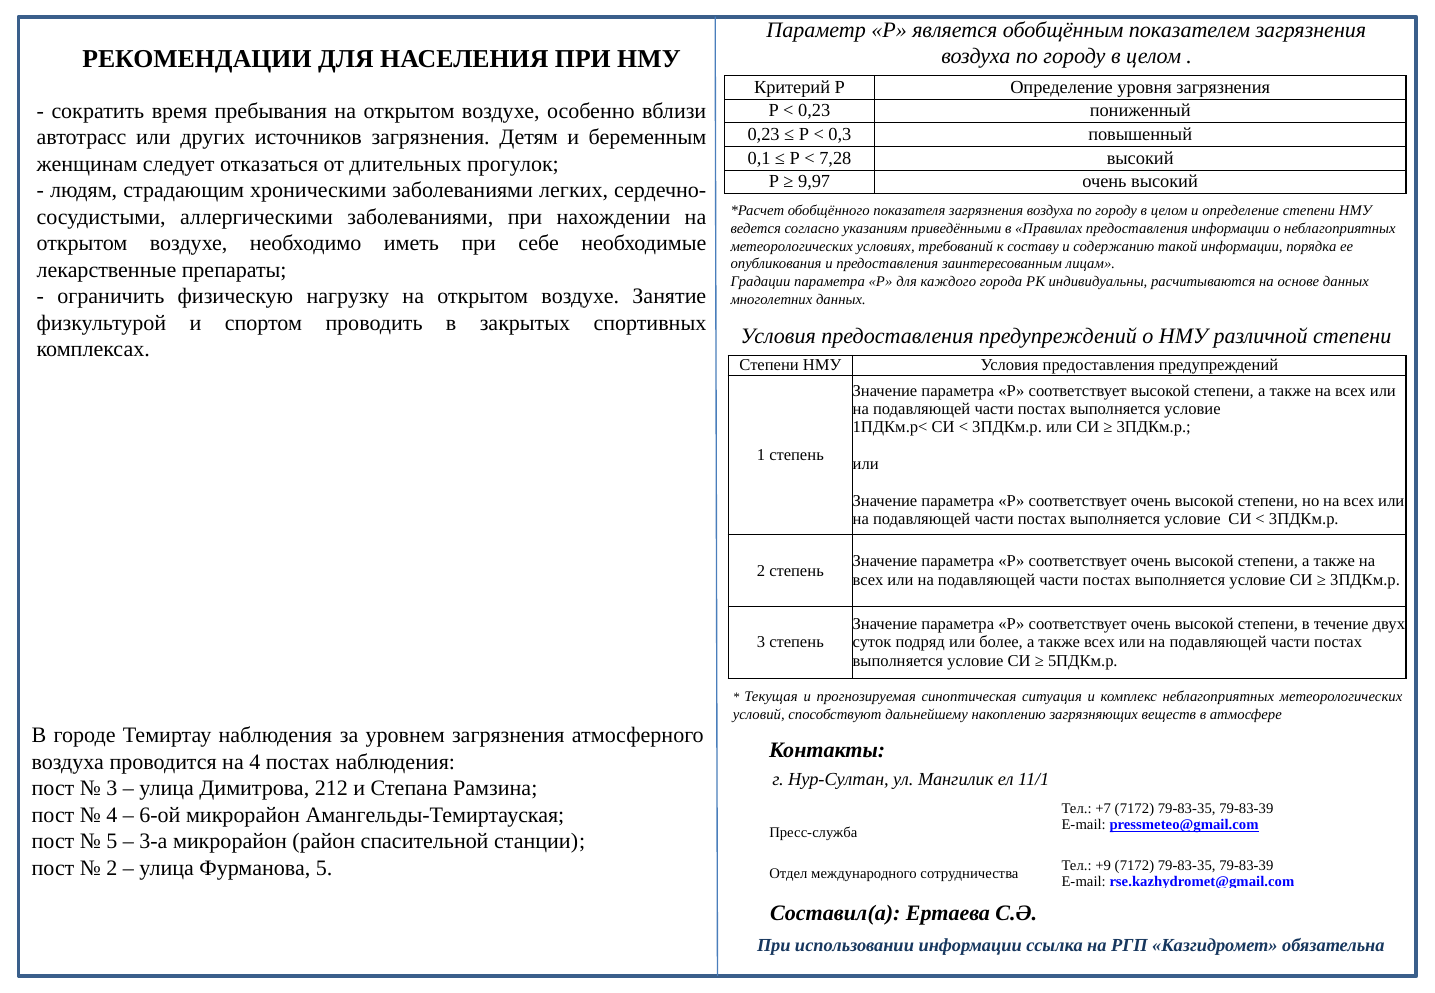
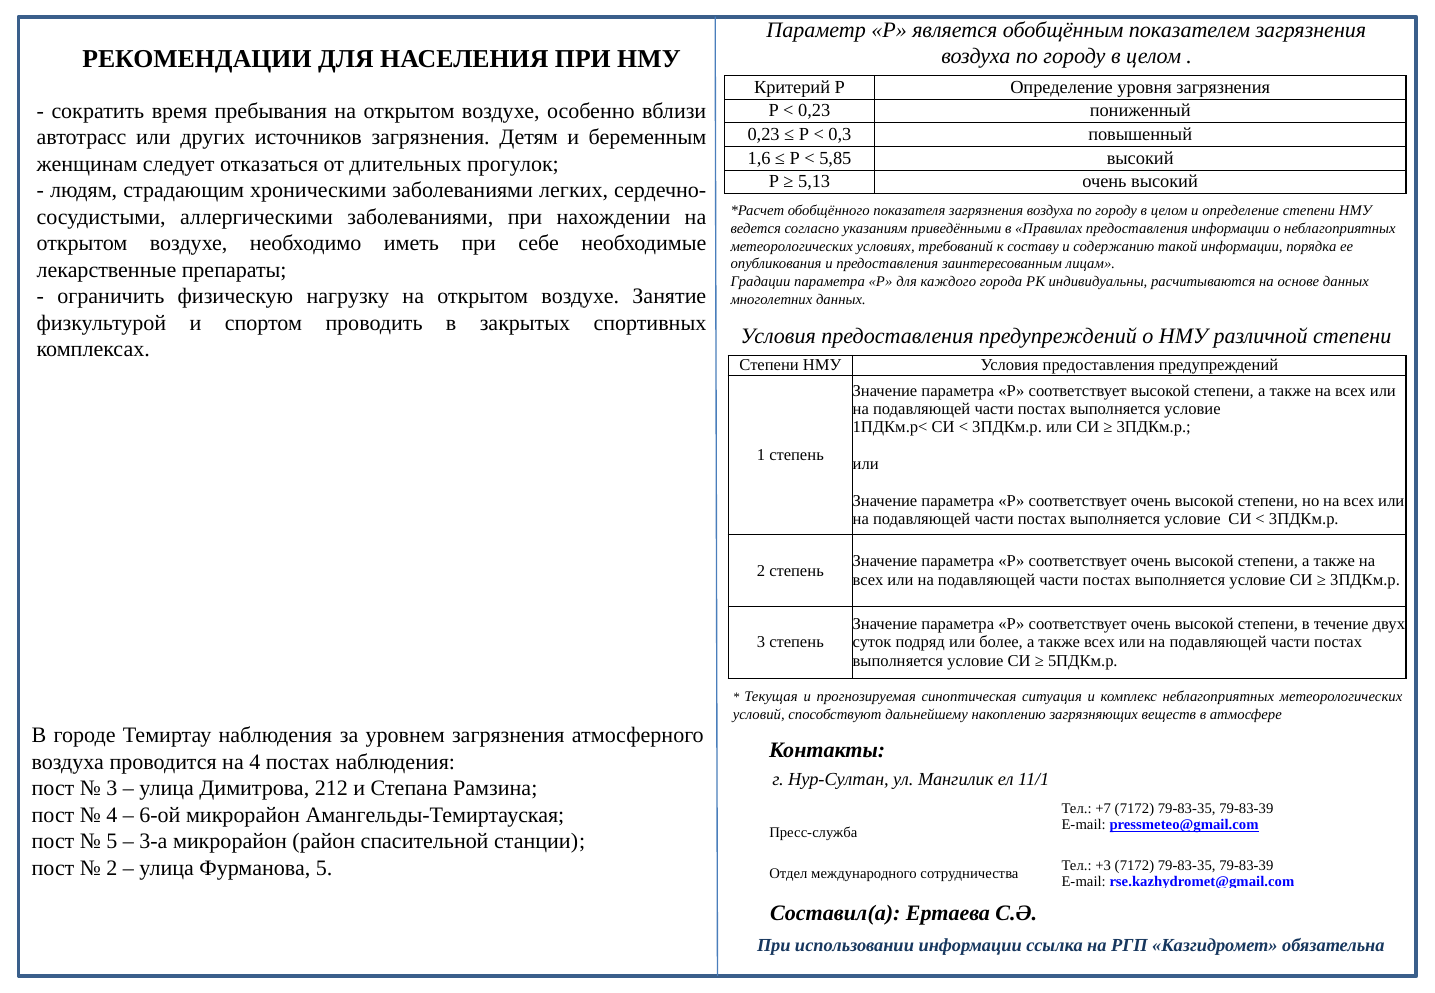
0,1: 0,1 -> 1,6 (759, 158)
7,28: 7,28 -> 5,85 (835, 158)
9,97: 9,97 -> 5,13 (814, 182)
+9: +9 -> +3 (1103, 866)
